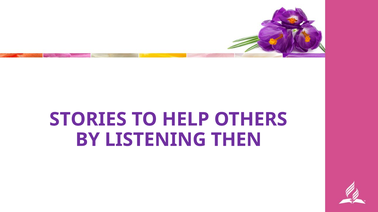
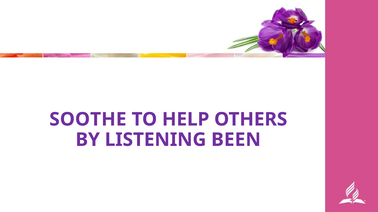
STORIES: STORIES -> SOOTHE (88, 120)
THEN: THEN -> BEEN (236, 140)
